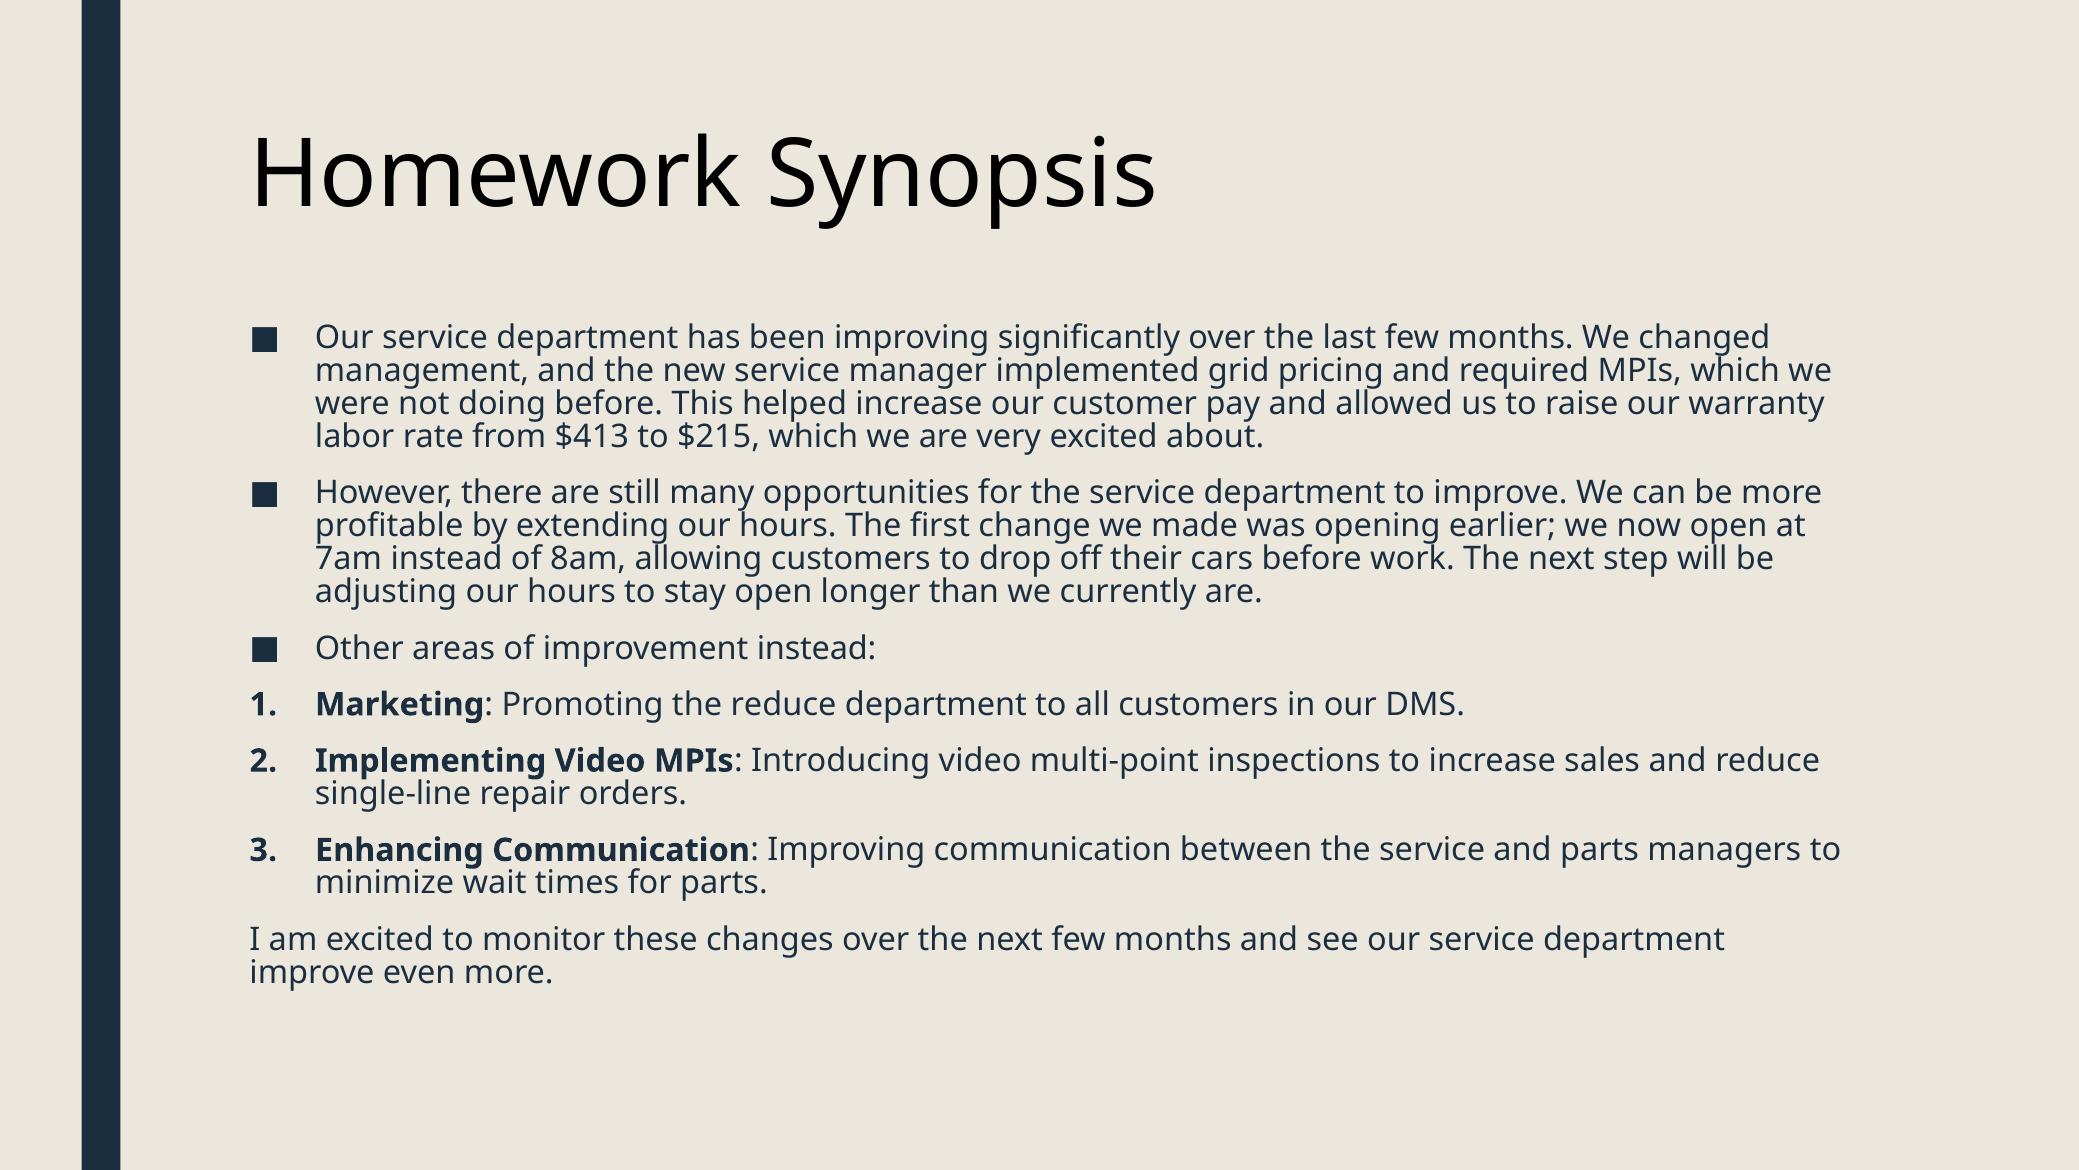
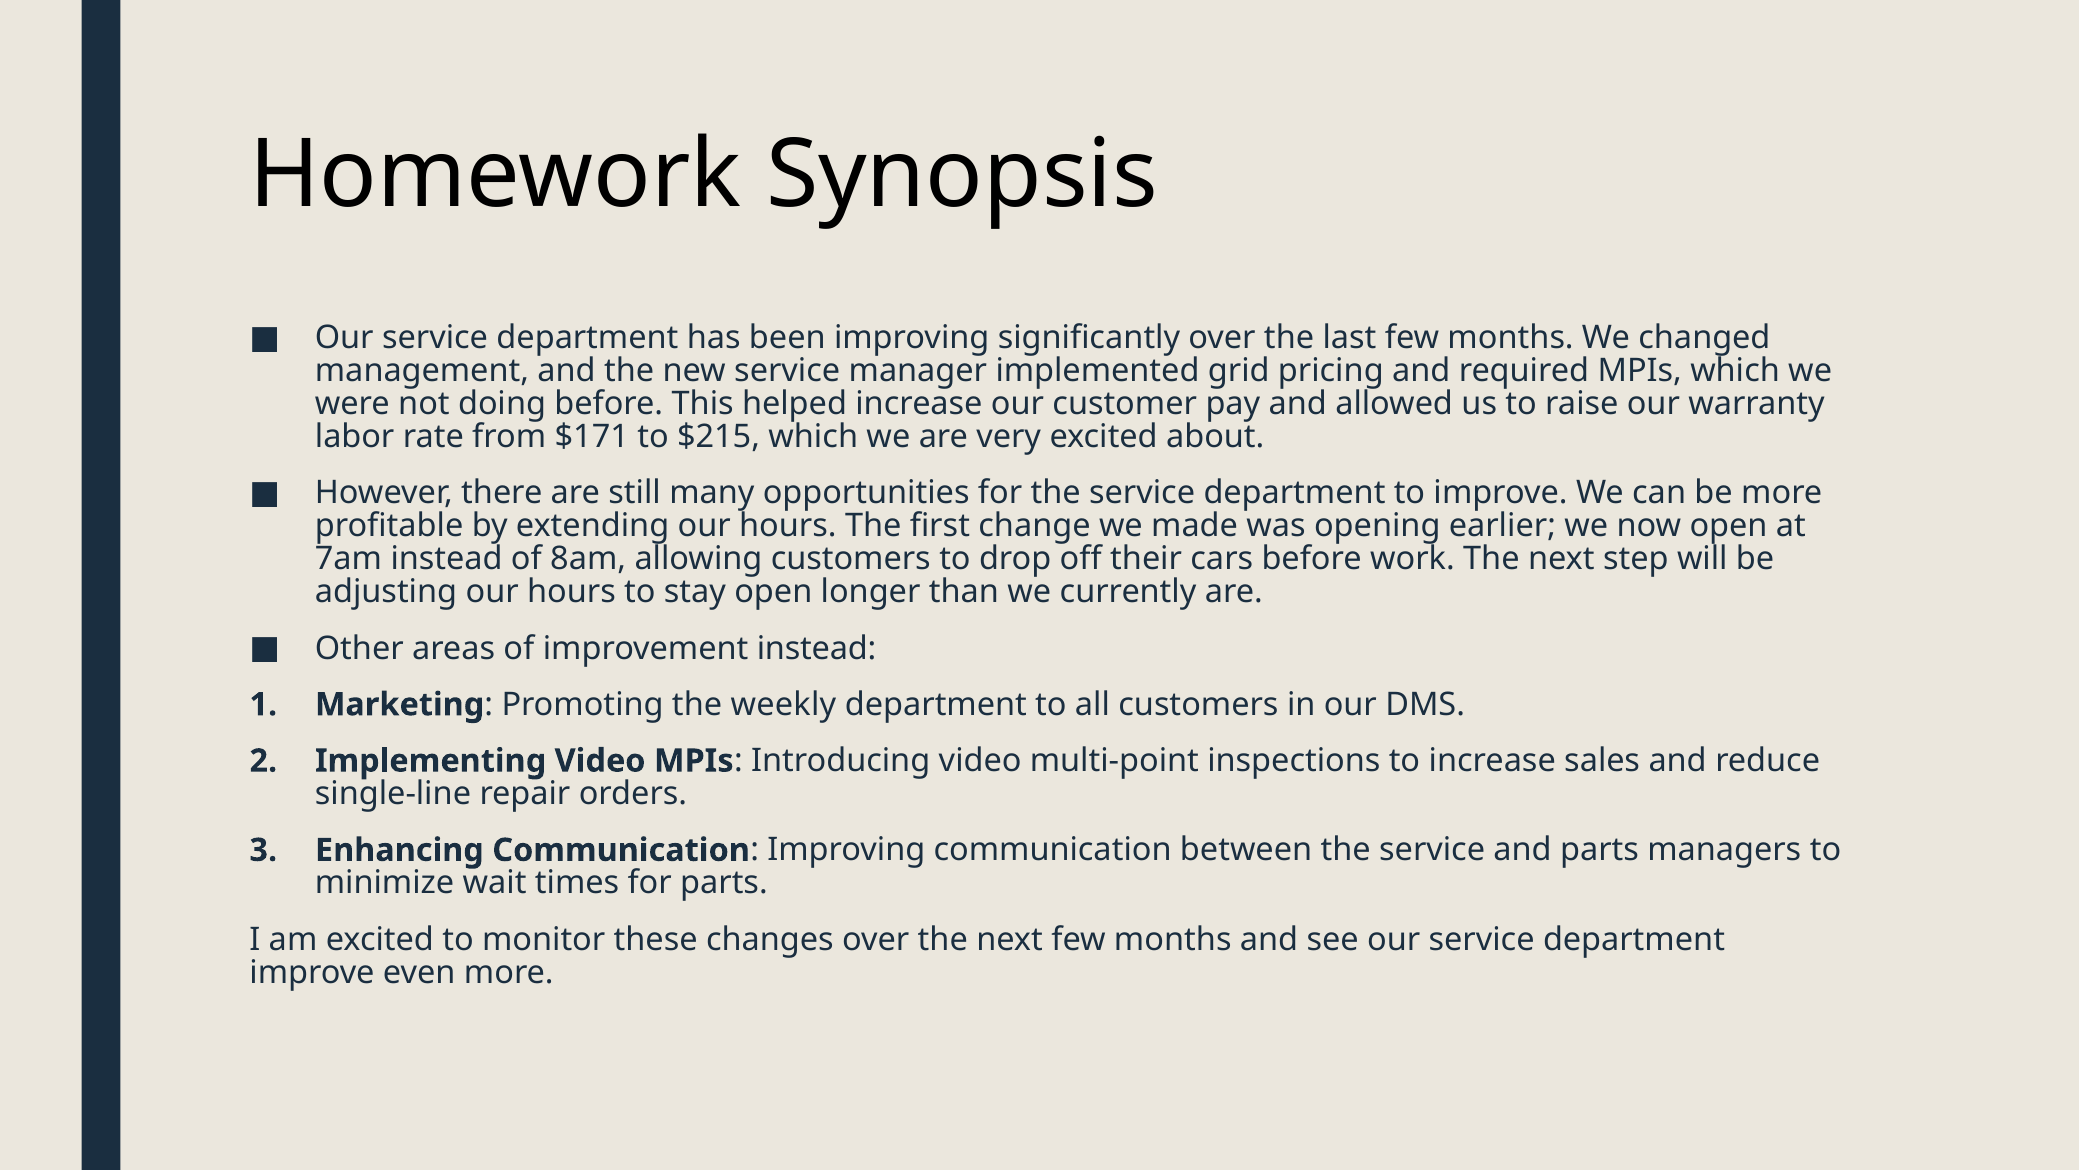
$413: $413 -> $171 (592, 436)
the reduce: reduce -> weekly (783, 704)
